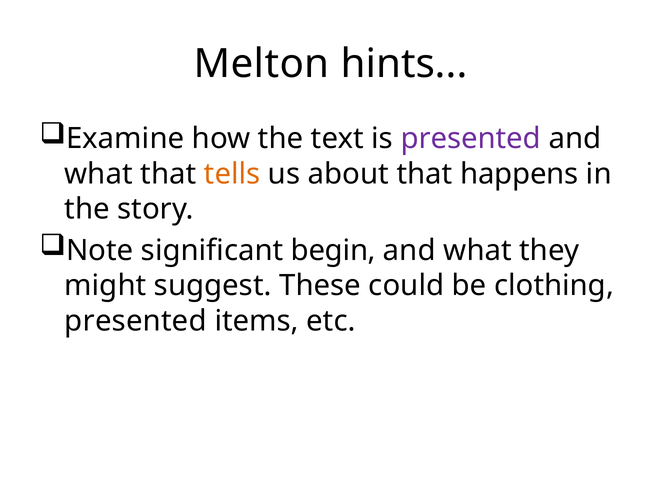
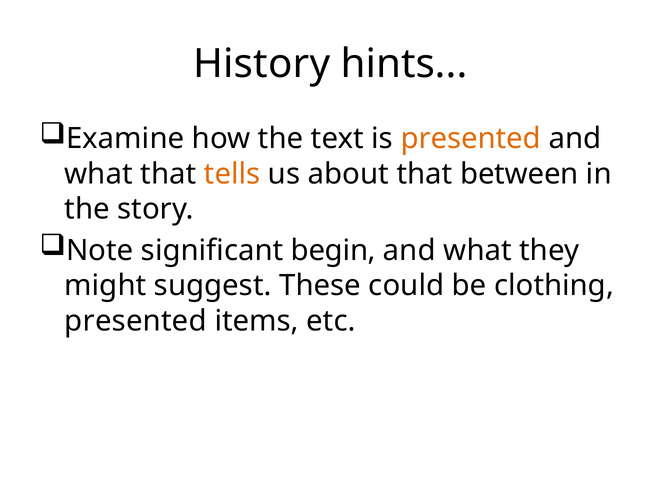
Melton: Melton -> History (262, 64)
presented colour: purple -> orange (471, 139)
happens: happens -> between (519, 174)
